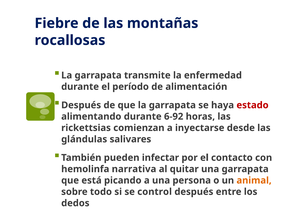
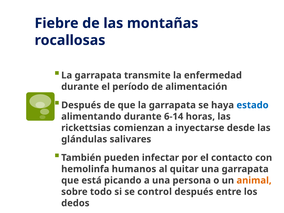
estado colour: red -> blue (253, 105)
6-92: 6-92 -> 6-14 (174, 117)
narrativa: narrativa -> humanos (134, 169)
